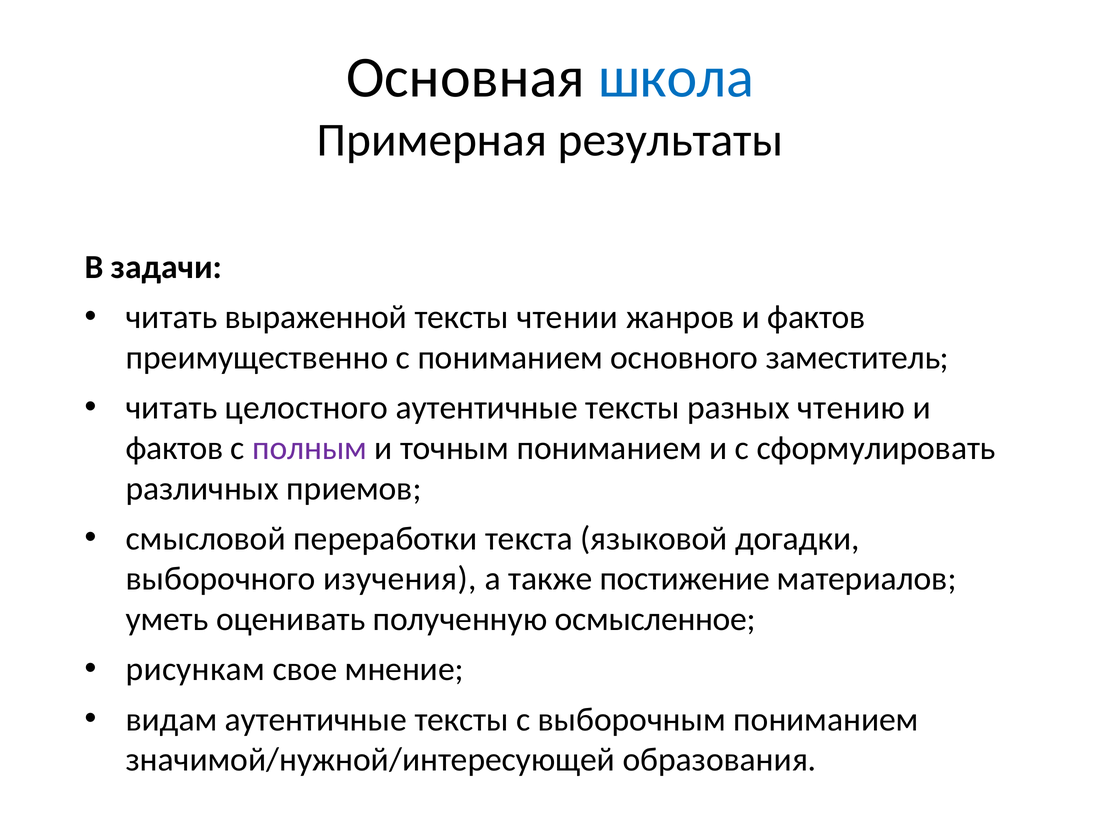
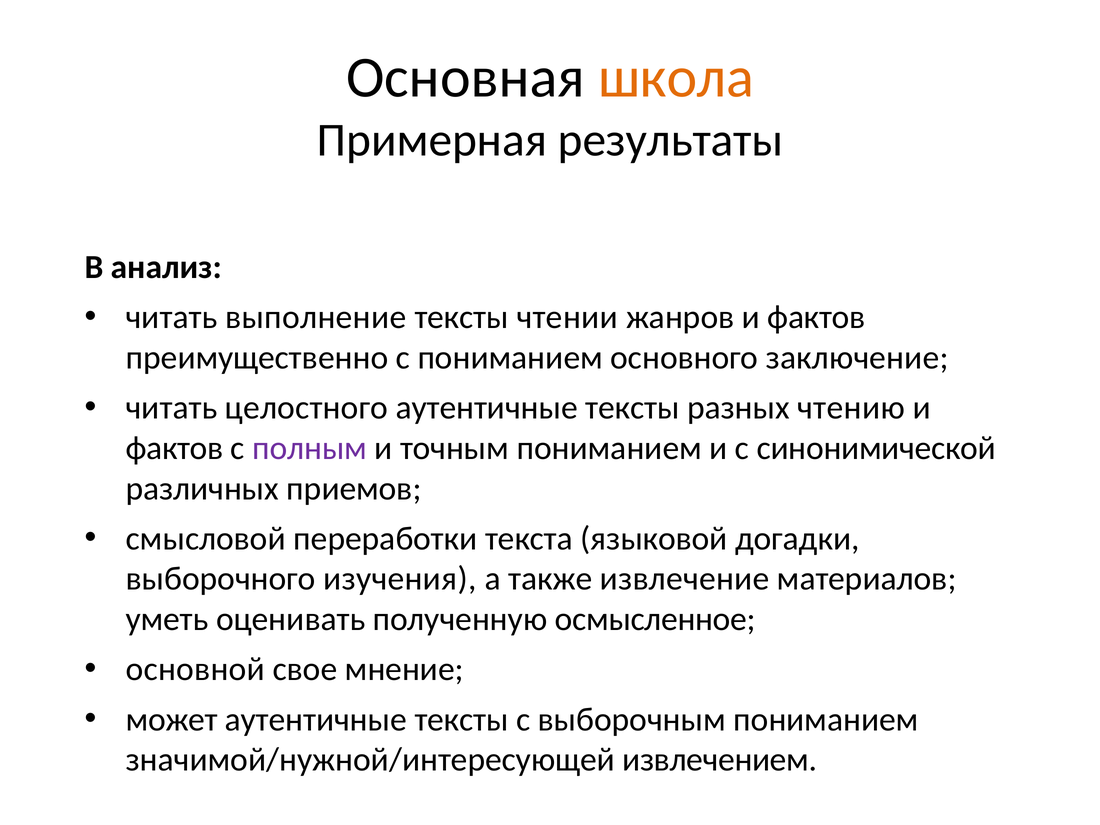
школа colour: blue -> orange (676, 77)
задачи: задачи -> анализ (166, 267)
выраженной: выраженной -> выполнение (316, 317)
заместитель: заместитель -> заключение (857, 358)
сформулировать: сформулировать -> синонимической (876, 448)
постижение: постижение -> извлечение (685, 579)
рисункам: рисункам -> основной (195, 669)
видам: видам -> может (172, 719)
образования: образования -> извлечением (720, 760)
